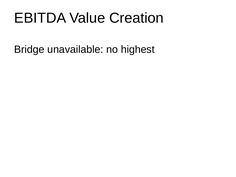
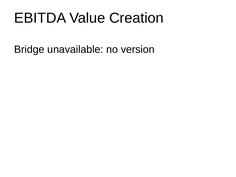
highest: highest -> version (138, 49)
